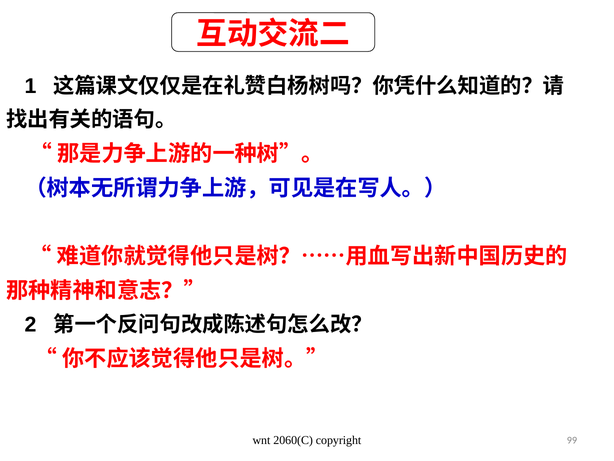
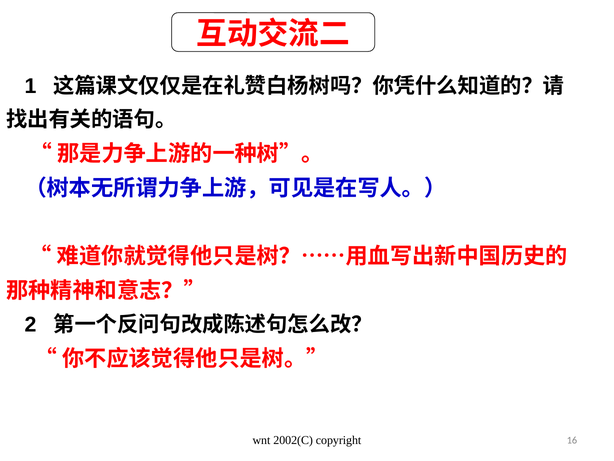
2060(C: 2060(C -> 2002(C (293, 440)
99: 99 -> 16 (572, 440)
